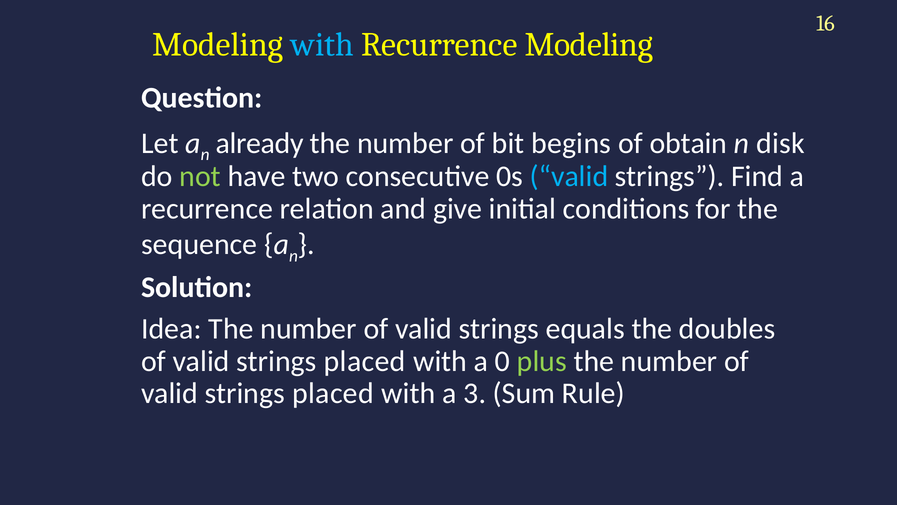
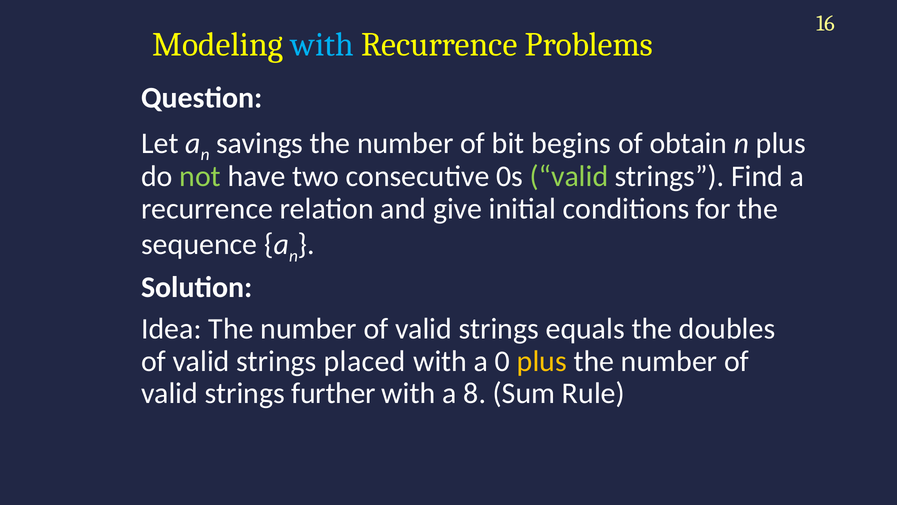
Recurrence Modeling: Modeling -> Problems (589, 45)
already: already -> savings (260, 143)
n disk: disk -> plus (781, 143)
valid colour: light blue -> light green (569, 176)
plus colour: light green -> yellow (542, 361)
placed: placed -> further (333, 393)
3: 3 -> 8 (475, 393)
